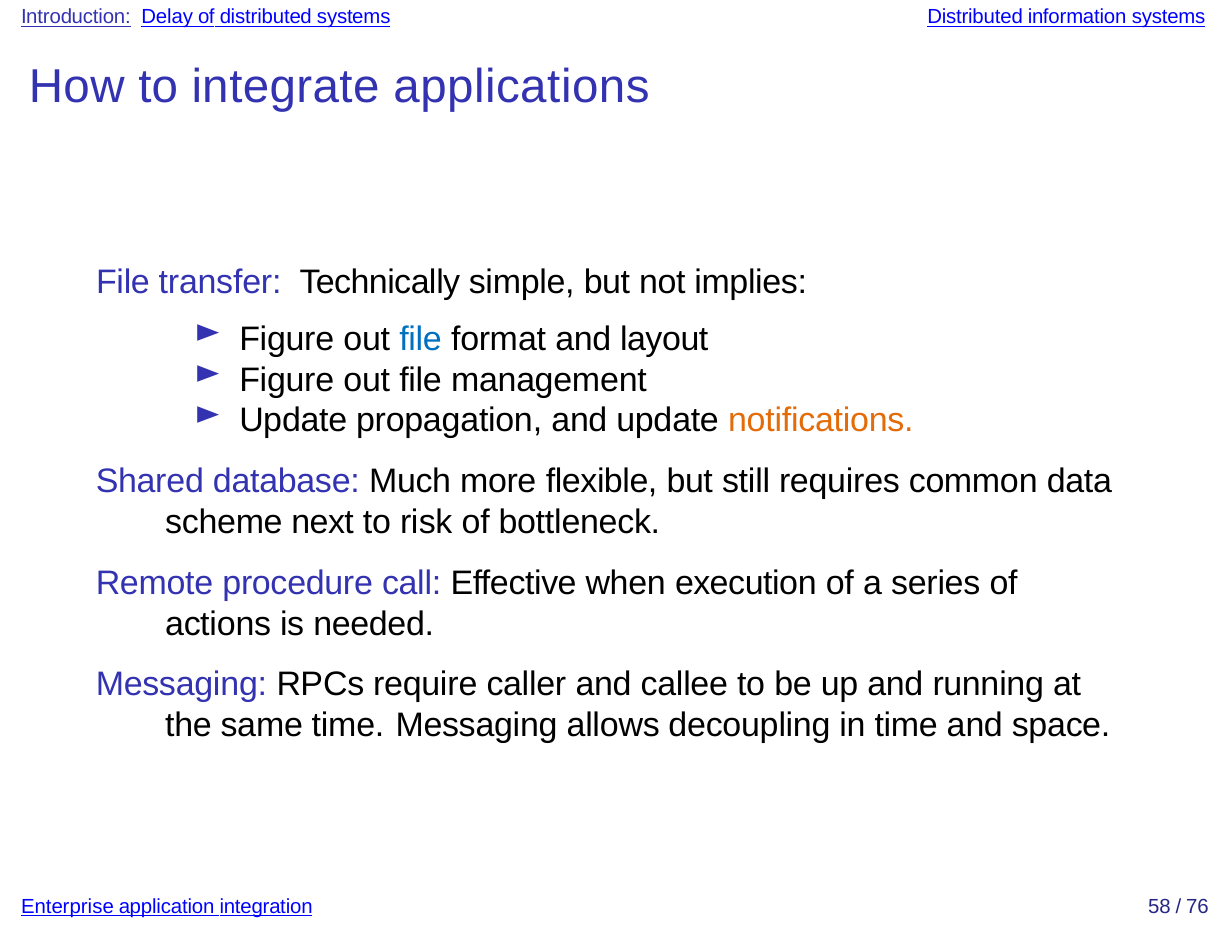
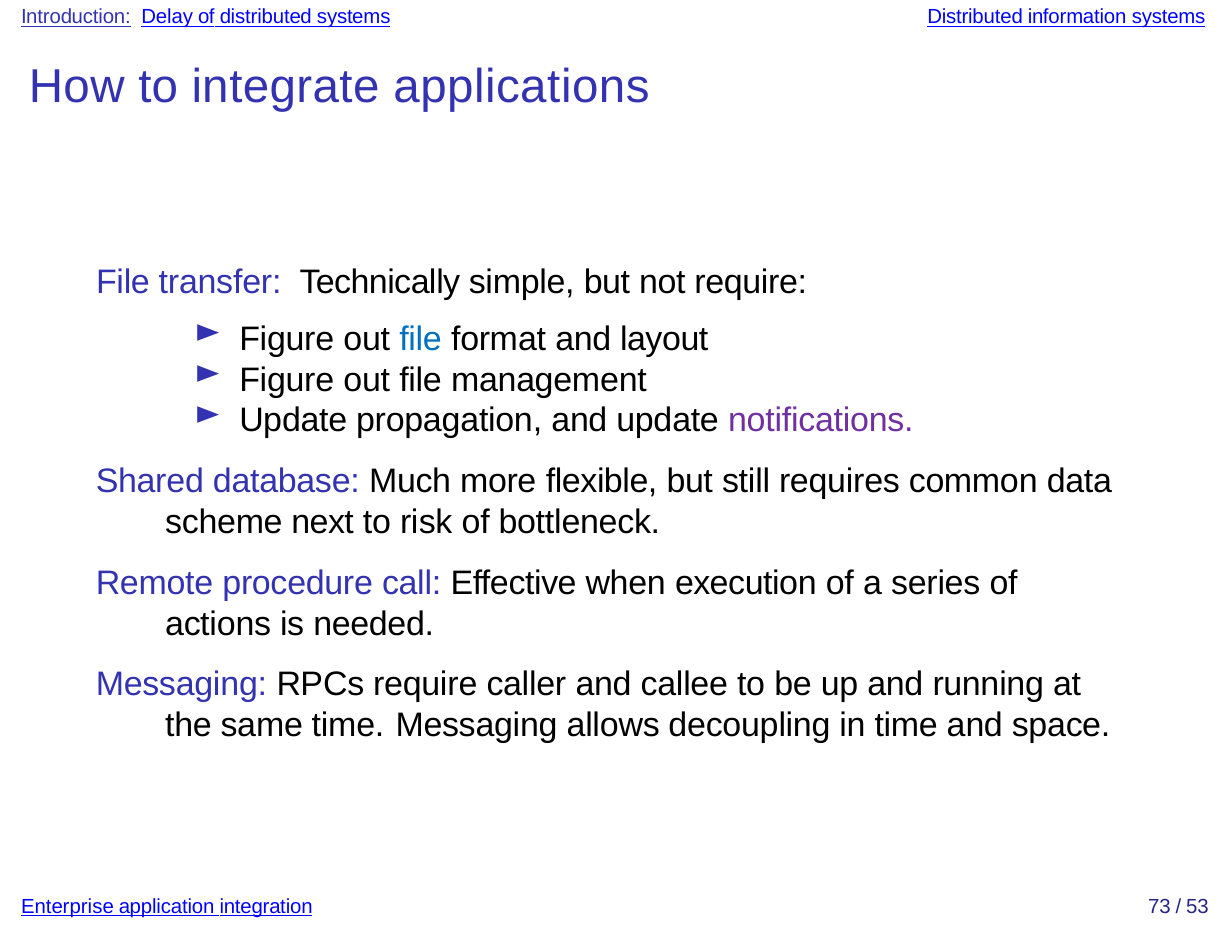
not implies: implies -> require (751, 282)
notifications colour: orange -> purple (821, 420)
58: 58 -> 73 (1159, 906)
76: 76 -> 53 (1197, 906)
